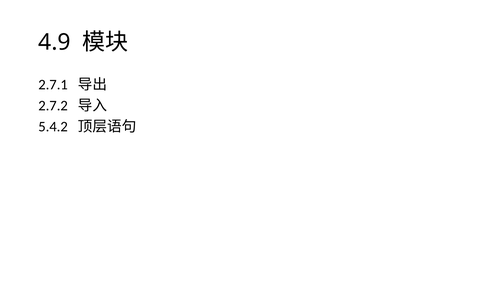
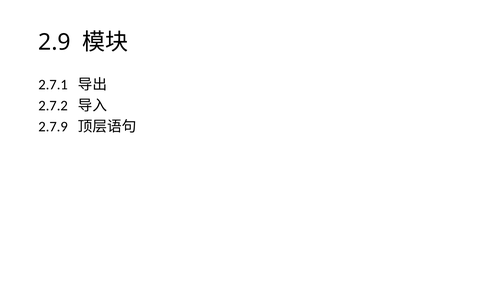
4.9: 4.9 -> 2.9 (55, 42)
5.4.2: 5.4.2 -> 2.7.9 (53, 127)
